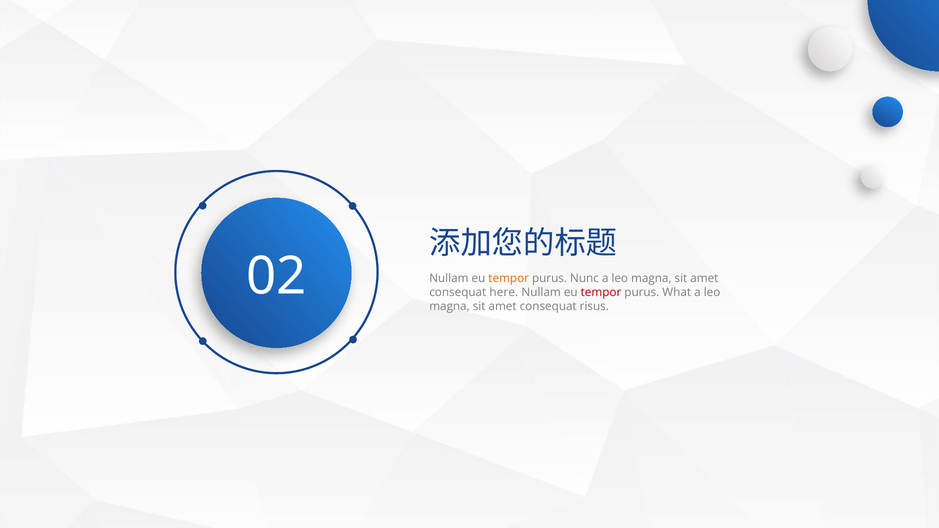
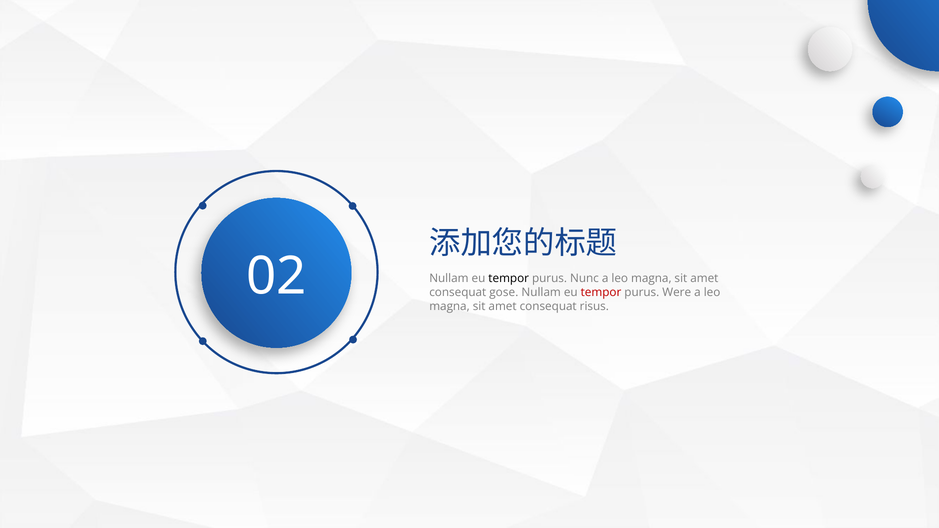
tempor colour: orange -> black (509, 278)
here: here -> gose (504, 292)
What: What -> Were (677, 292)
